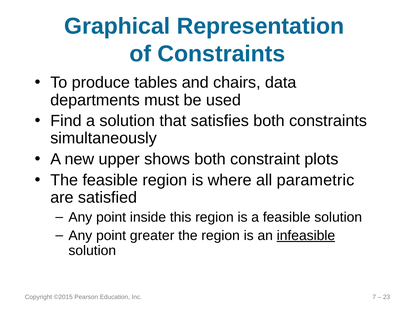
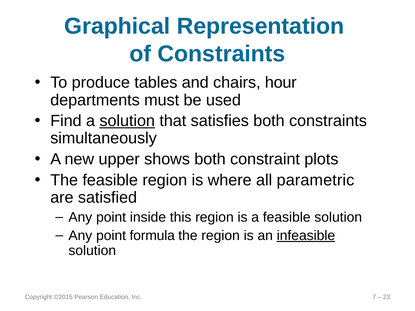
data: data -> hour (281, 83)
solution underline: none -> present (127, 121)
greater: greater -> formula (152, 236)
